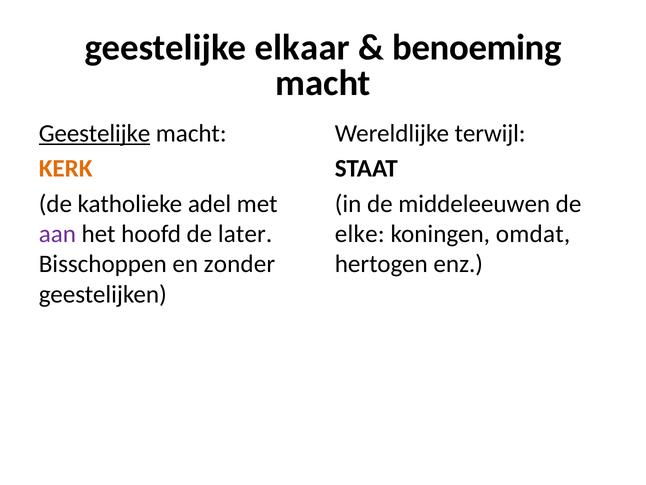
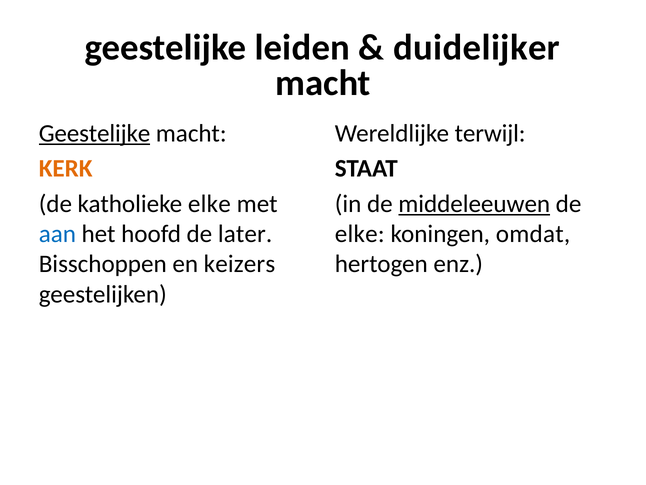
elkaar: elkaar -> leiden (302, 48)
benoeming: benoeming -> duidelijker (477, 48)
katholieke adel: adel -> elke (209, 204)
middeleeuwen underline: none -> present (474, 204)
aan colour: purple -> blue (57, 234)
zonder: zonder -> keizers (239, 264)
